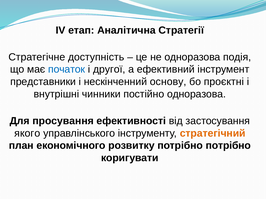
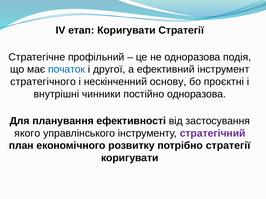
етап Аналітична: Аналітична -> Коригувати (126, 30)
доступність: доступність -> профільний (96, 57)
представники: представники -> стратегічного (43, 82)
просування: просування -> планування (63, 121)
стратегічний colour: orange -> purple (213, 134)
потрібно потрібно: потрібно -> стратегії (228, 146)
